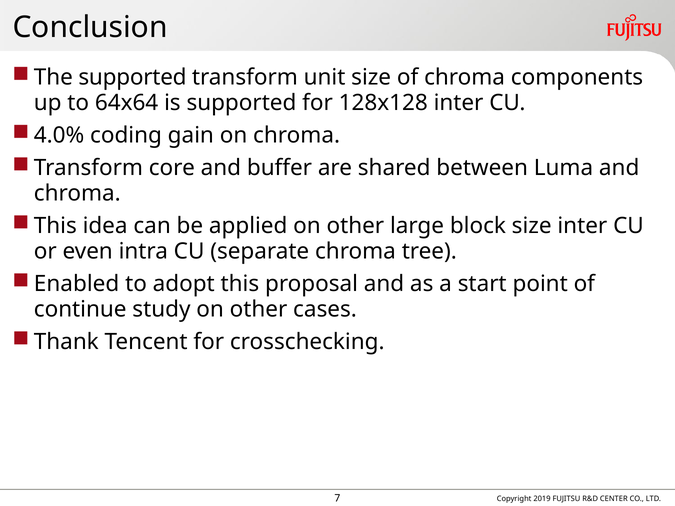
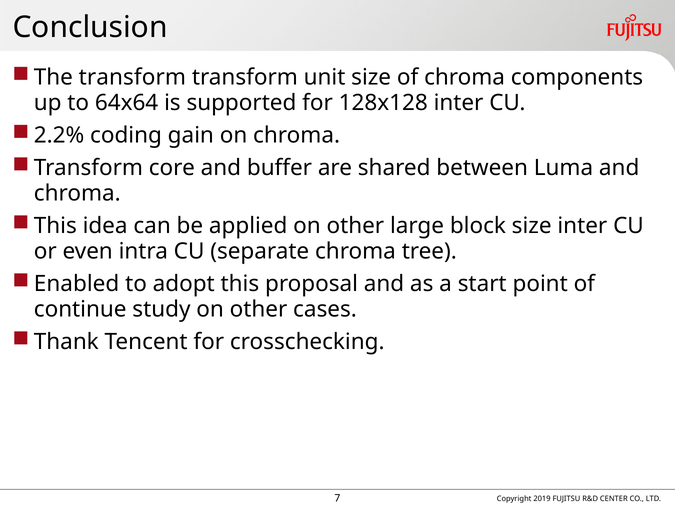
The supported: supported -> transform (132, 77)
4.0%: 4.0% -> 2.2% (59, 135)
